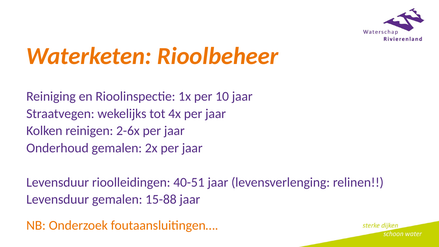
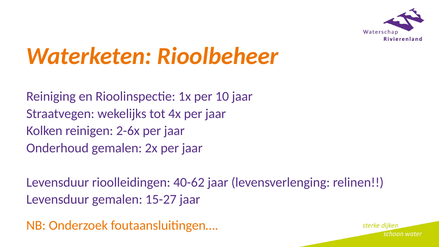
40-51: 40-51 -> 40-62 (189, 182)
15-88: 15-88 -> 15-27 (161, 199)
